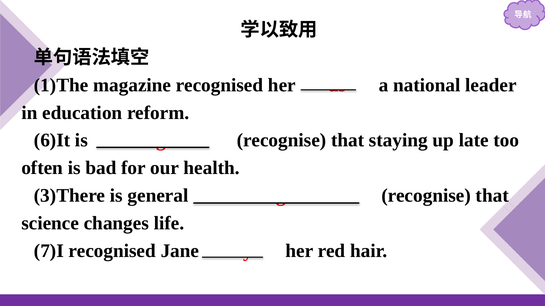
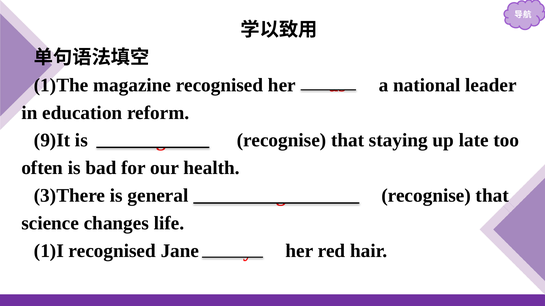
6)It: 6)It -> 9)It (52, 141)
7)I: 7)I -> 1)I (49, 251)
